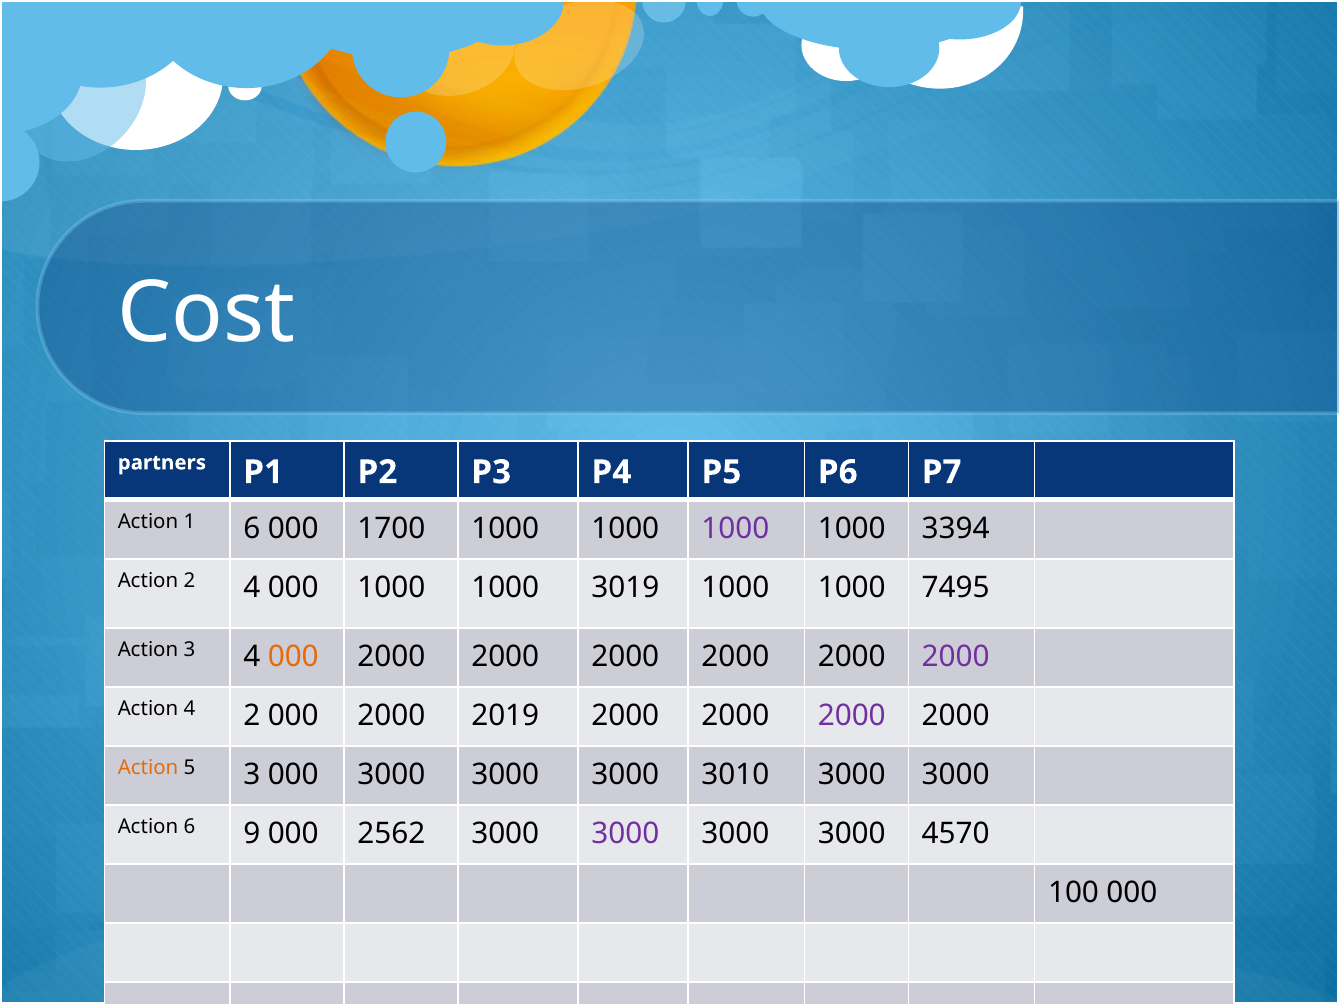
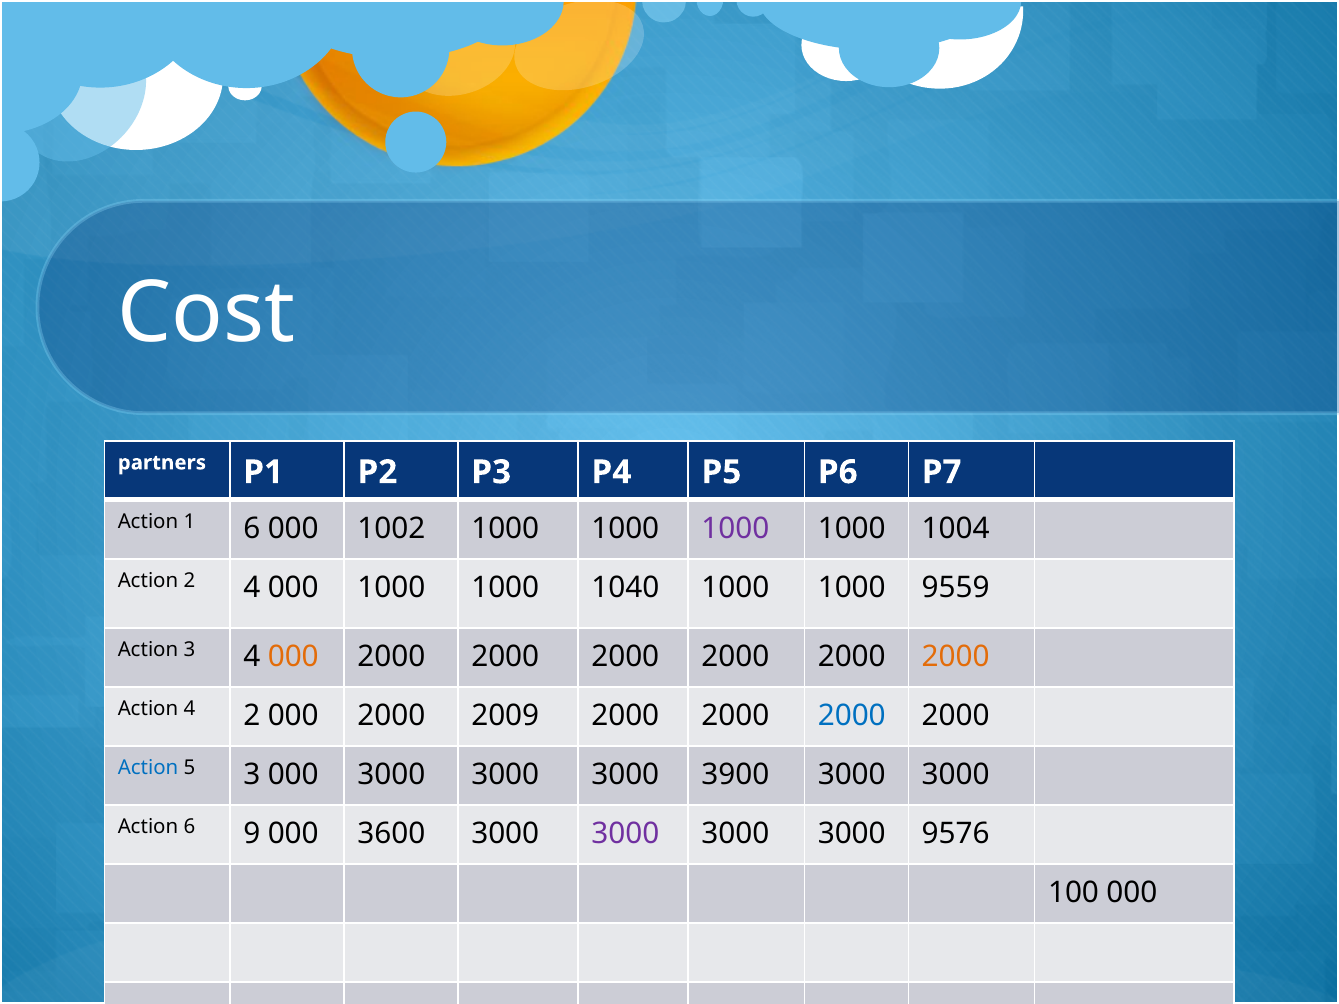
1700: 1700 -> 1002 (391, 529)
3394: 3394 -> 1004 (956, 529)
3019: 3019 -> 1040 (625, 588)
7495: 7495 -> 9559 (956, 588)
2000 colour: purple -> orange (956, 657)
2019: 2019 -> 2009 (505, 716)
2000 colour: purple -> blue (852, 716)
Action colour: orange -> blue (148, 768)
3010: 3010 -> 3900 (735, 775)
2562: 2562 -> 3600 (391, 834)
4570: 4570 -> 9576 (956, 834)
